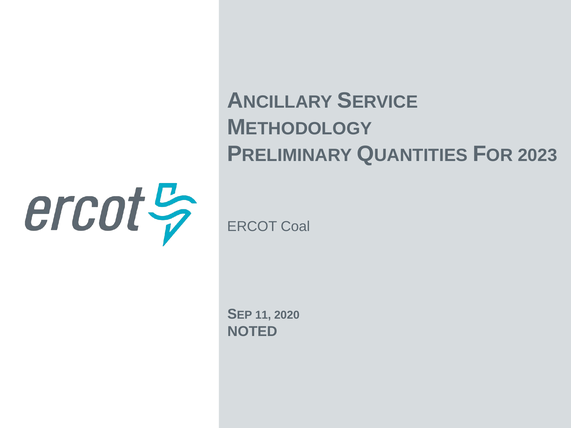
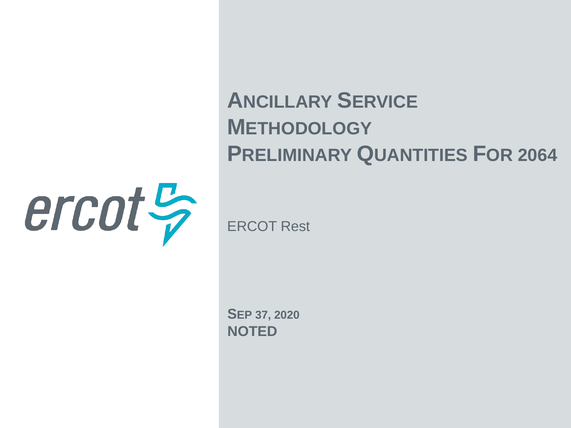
2023: 2023 -> 2064 (537, 155)
Coal: Coal -> Rest (295, 226)
11: 11 -> 37 (263, 315)
